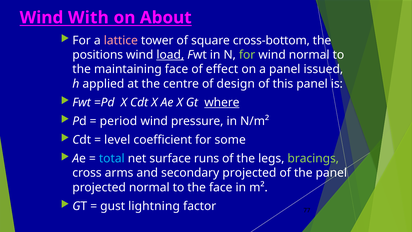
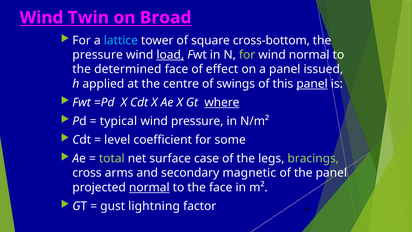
With: With -> Twin (88, 18)
About: About -> Broad (166, 18)
lattice colour: pink -> light blue (121, 40)
positions: positions -> pressure (98, 55)
maintaining: maintaining -> determined (128, 69)
design: design -> swings (236, 84)
panel underline: none -> present (312, 84)
period: period -> typical (118, 121)
total colour: light blue -> light green (112, 158)
runs: runs -> case (207, 158)
secondary projected: projected -> magnetic (249, 173)
normal underline: none -> present (149, 187)
